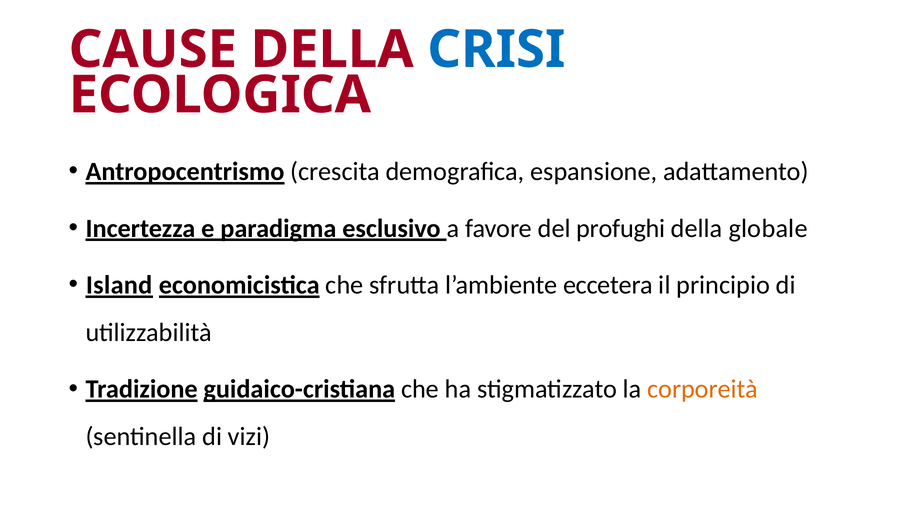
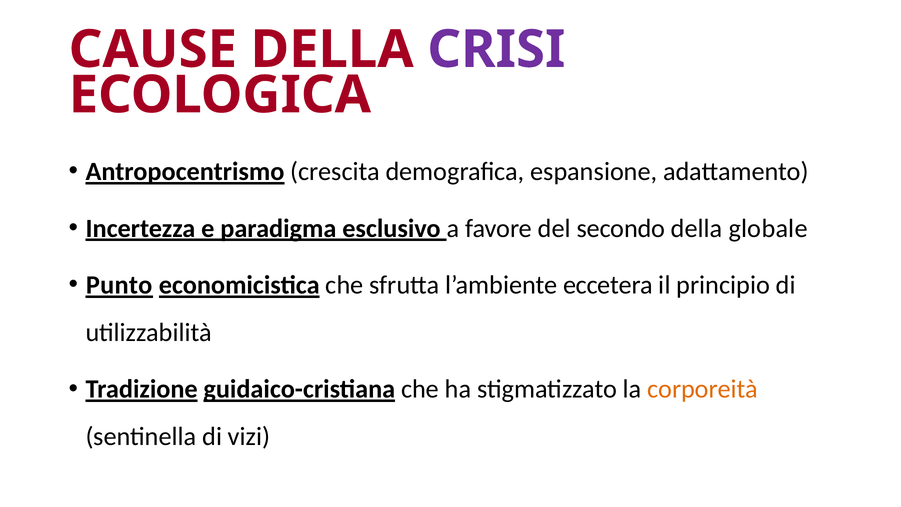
CRISI colour: blue -> purple (496, 50)
profughi: profughi -> secondo (621, 228)
Island: Island -> Punto (119, 285)
